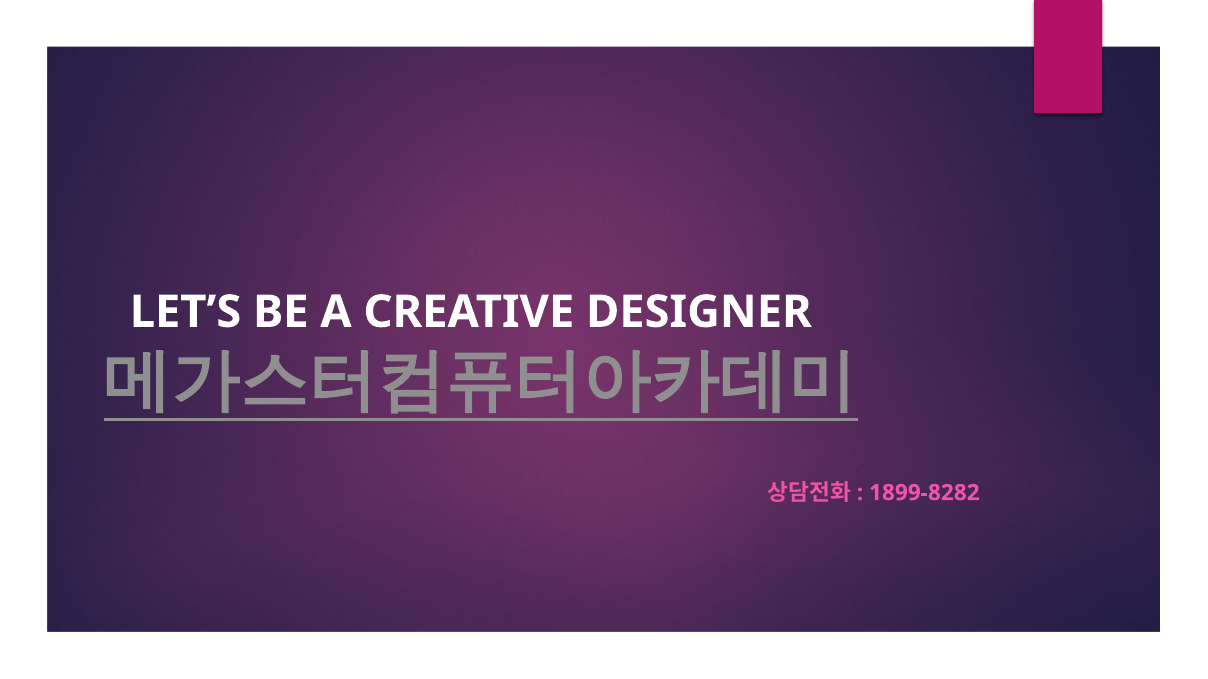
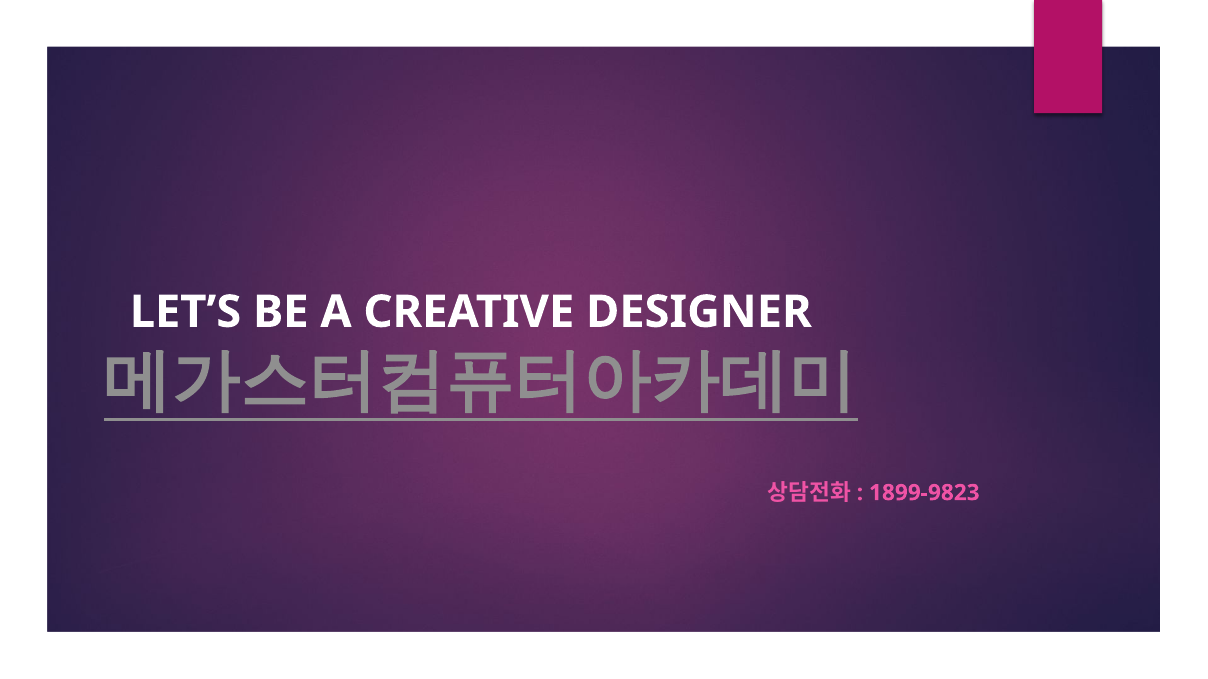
1899-8282: 1899-8282 -> 1899-9823 (924, 493)
